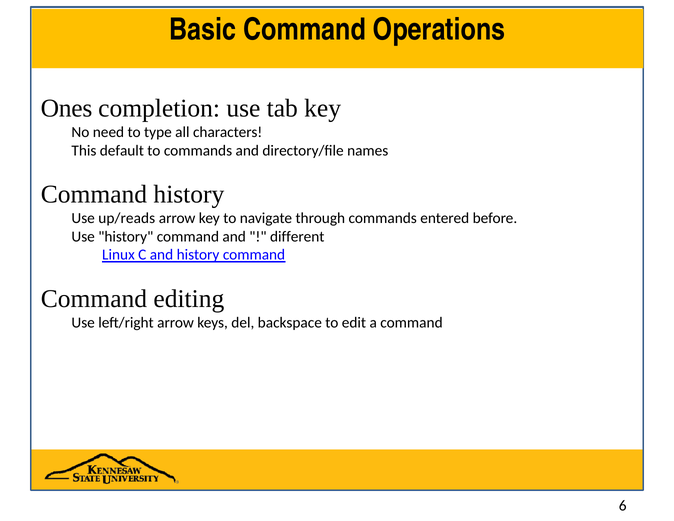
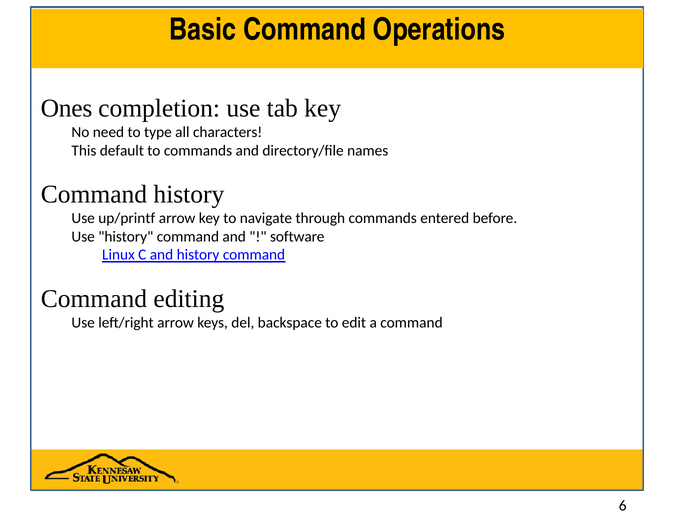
up/reads: up/reads -> up/printf (127, 218)
different: different -> software (297, 236)
